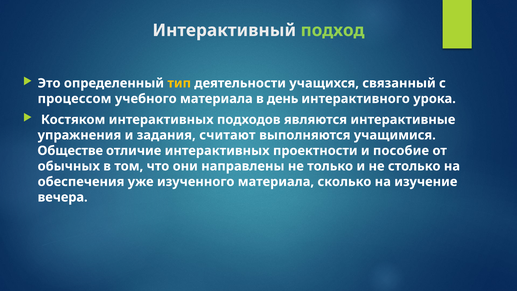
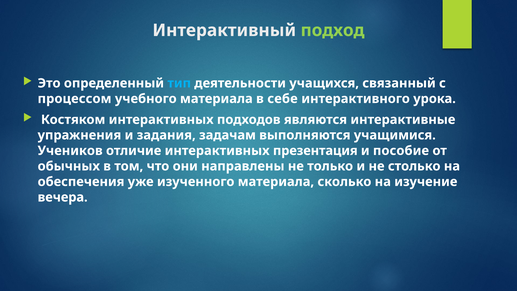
тип colour: yellow -> light blue (179, 83)
день: день -> себе (283, 99)
считают: считают -> задачам (227, 135)
Обществе: Обществе -> Учеников (70, 151)
проектности: проектности -> презентация (315, 151)
